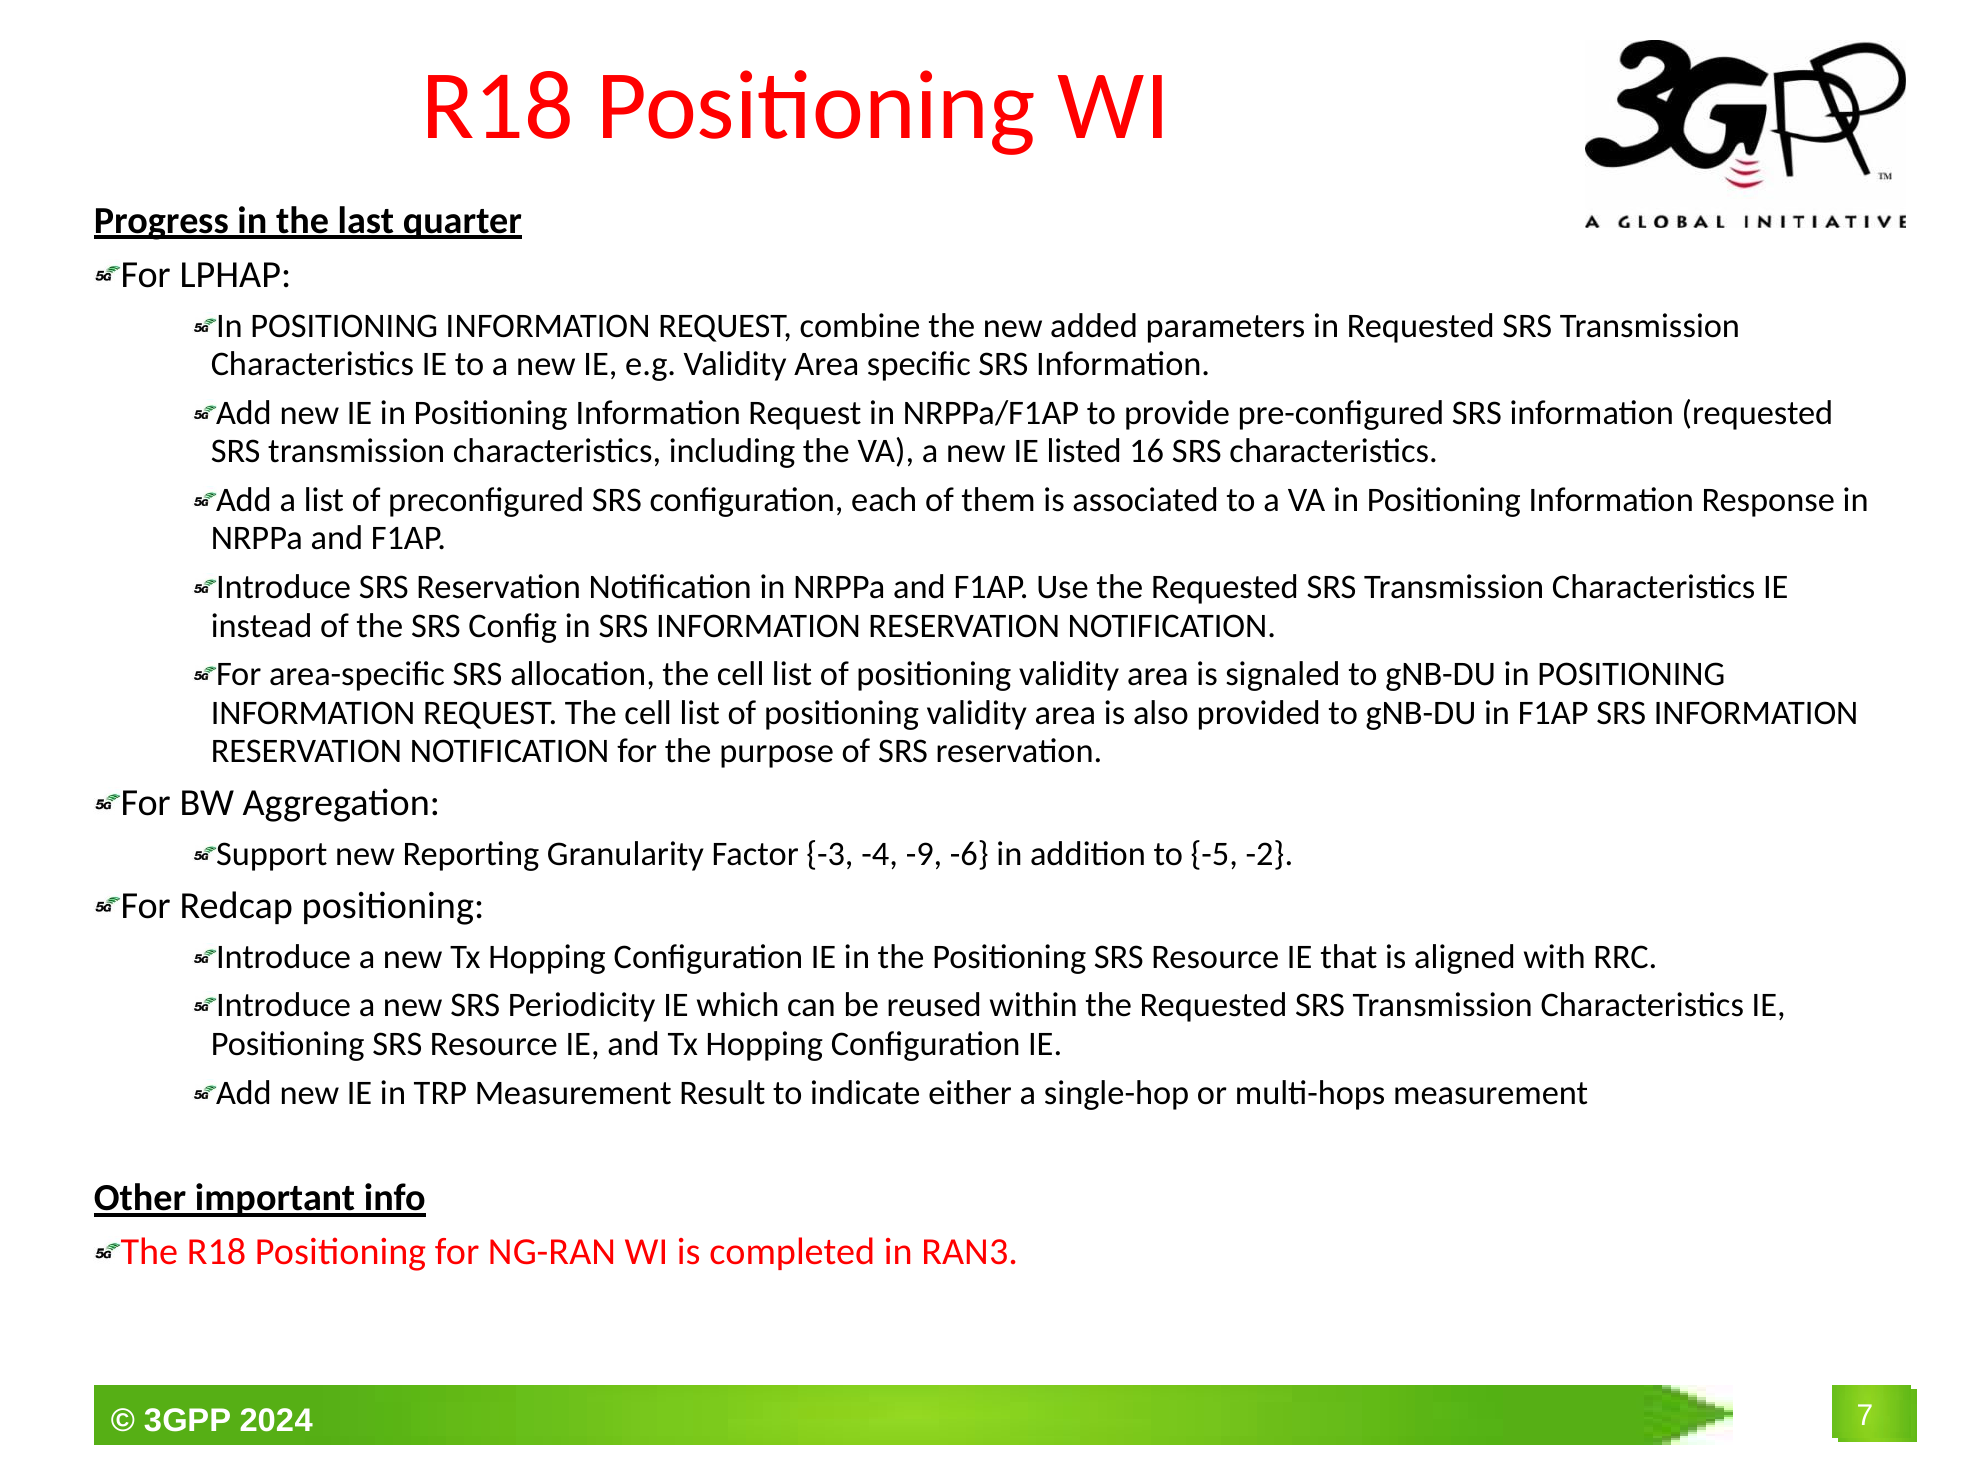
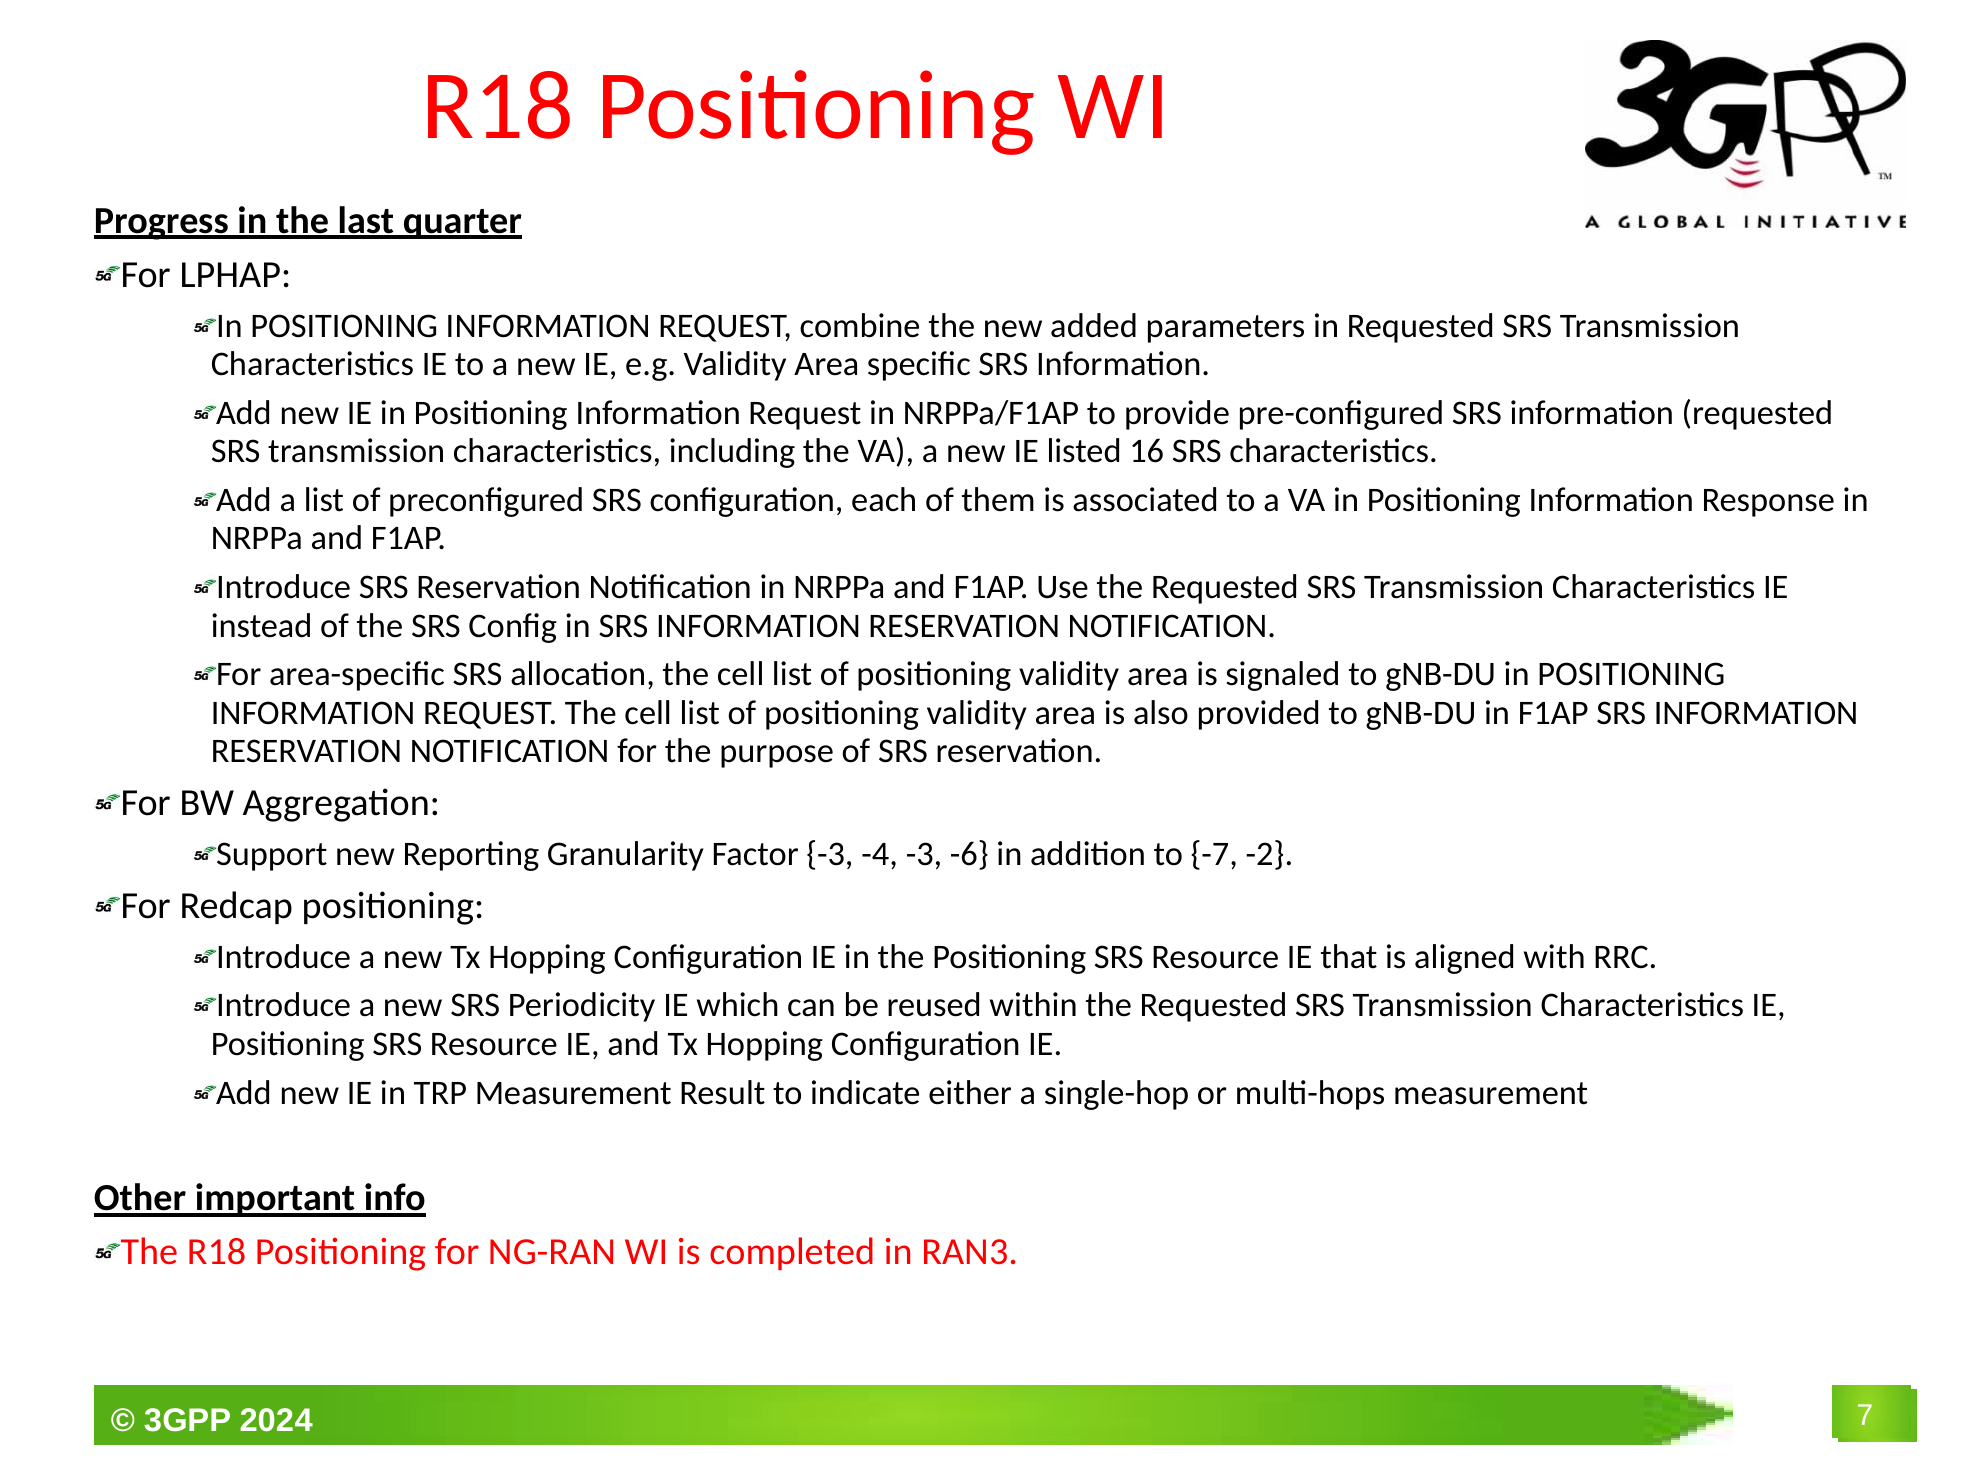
-4 -9: -9 -> -3 (924, 854)
-5: -5 -> -7 (1214, 854)
